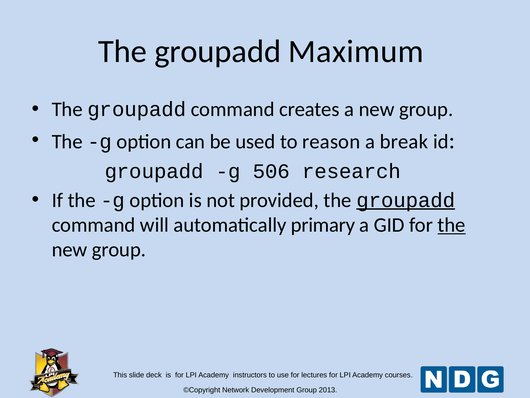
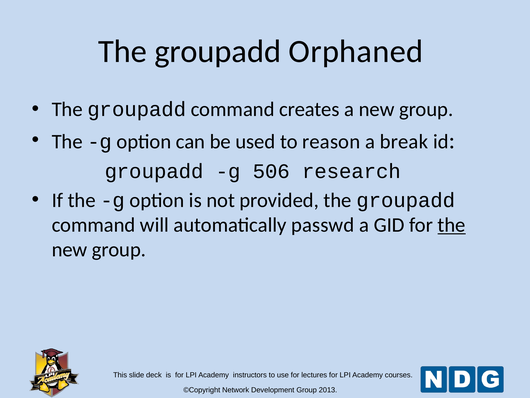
Maximum: Maximum -> Orphaned (356, 51)
groupadd underline: present -> none (406, 200)
primary: primary -> passwd (323, 225)
